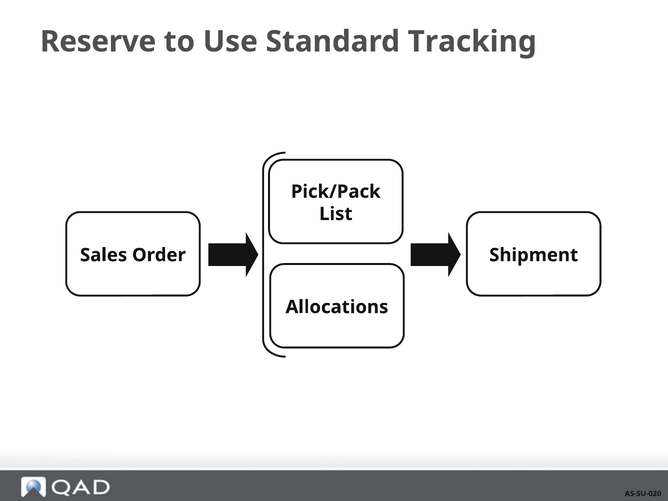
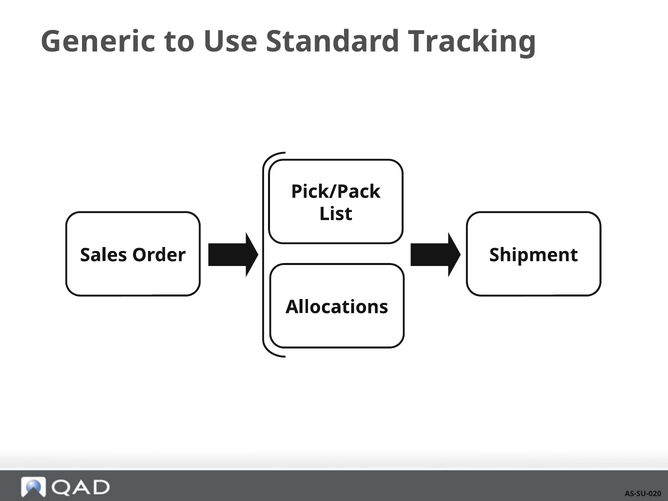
Reserve: Reserve -> Generic (98, 42)
